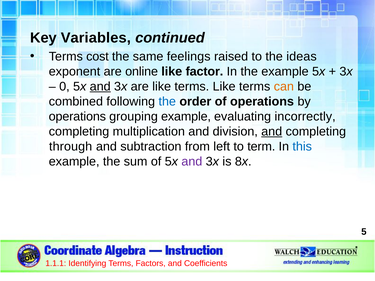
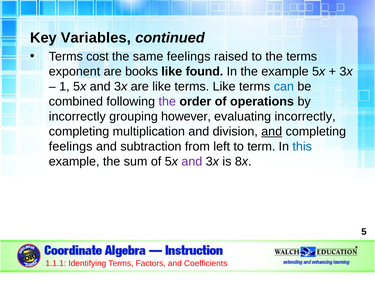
the ideas: ideas -> terms (302, 57)
online: online -> books (142, 72)
factor: factor -> found (204, 72)
0: 0 -> 1 (64, 87)
and underline: present -> none (100, 87)
can colour: orange -> blue (284, 87)
the colour: blue -> purple (167, 102)
operations: operations -> incorrectly (77, 117)
grouping example: example -> however (186, 117)
through: through -> feelings (71, 147)
